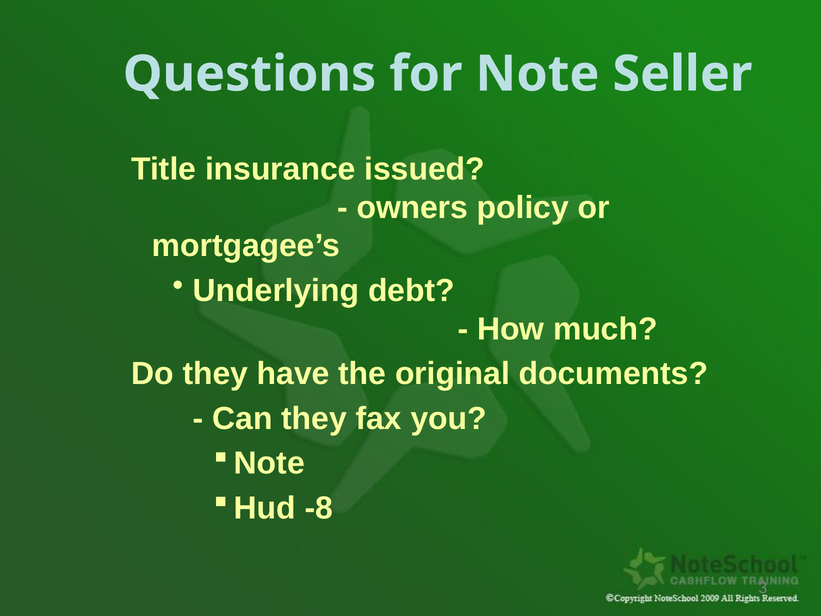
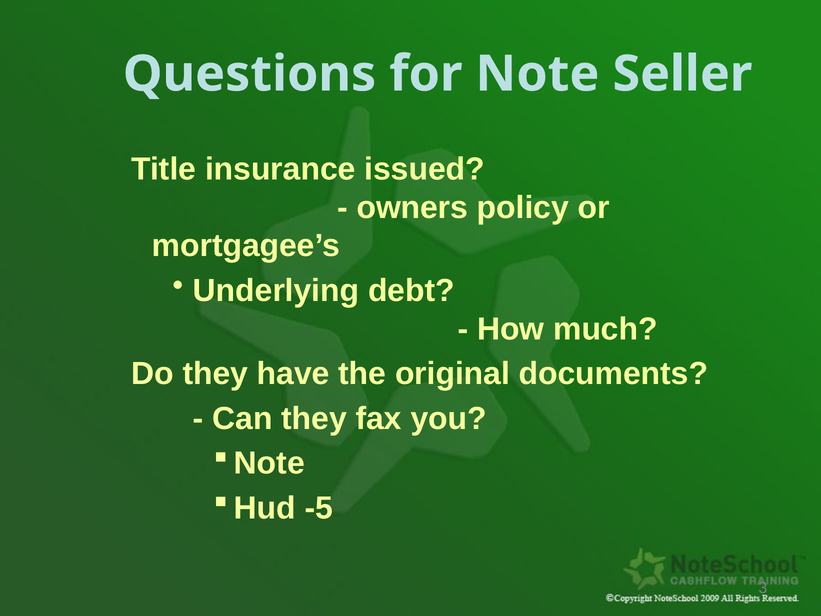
-8: -8 -> -5 (319, 508)
